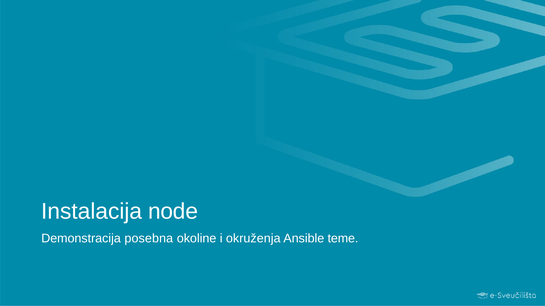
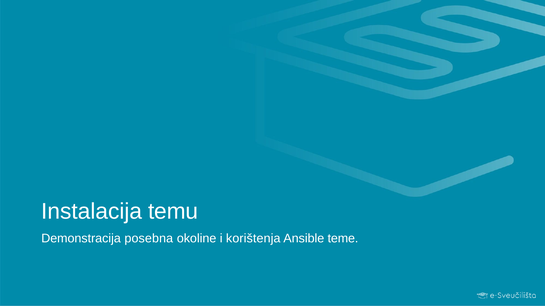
node: node -> temu (173, 212)
okruženja: okruženja -> korištenja (253, 239)
